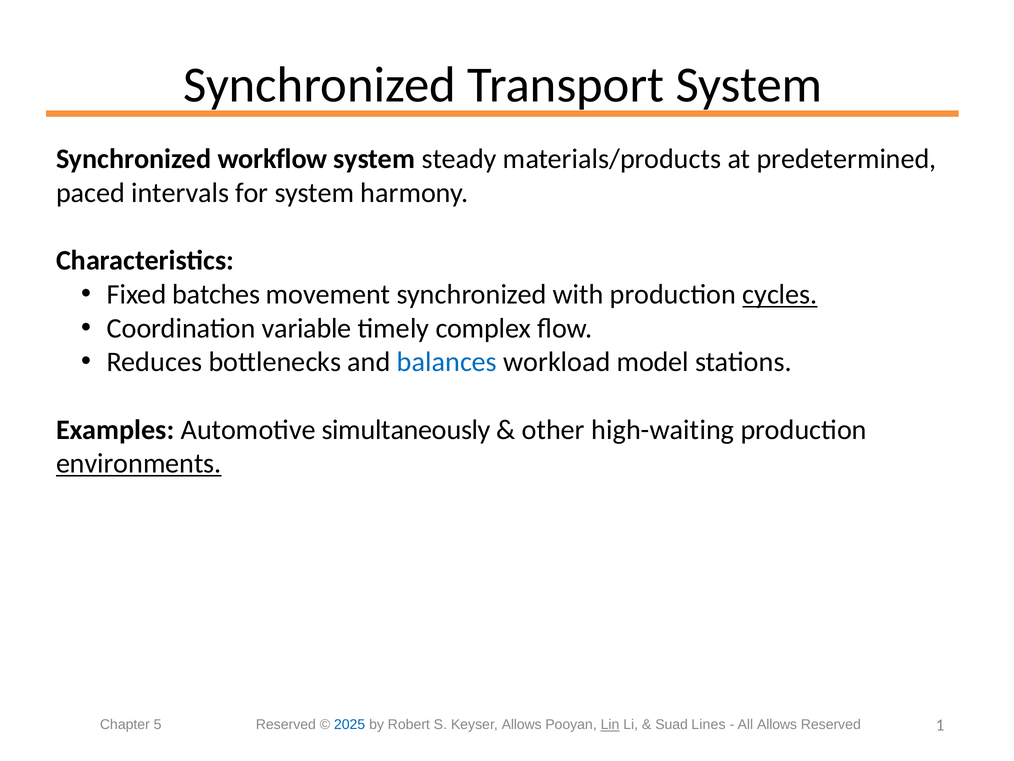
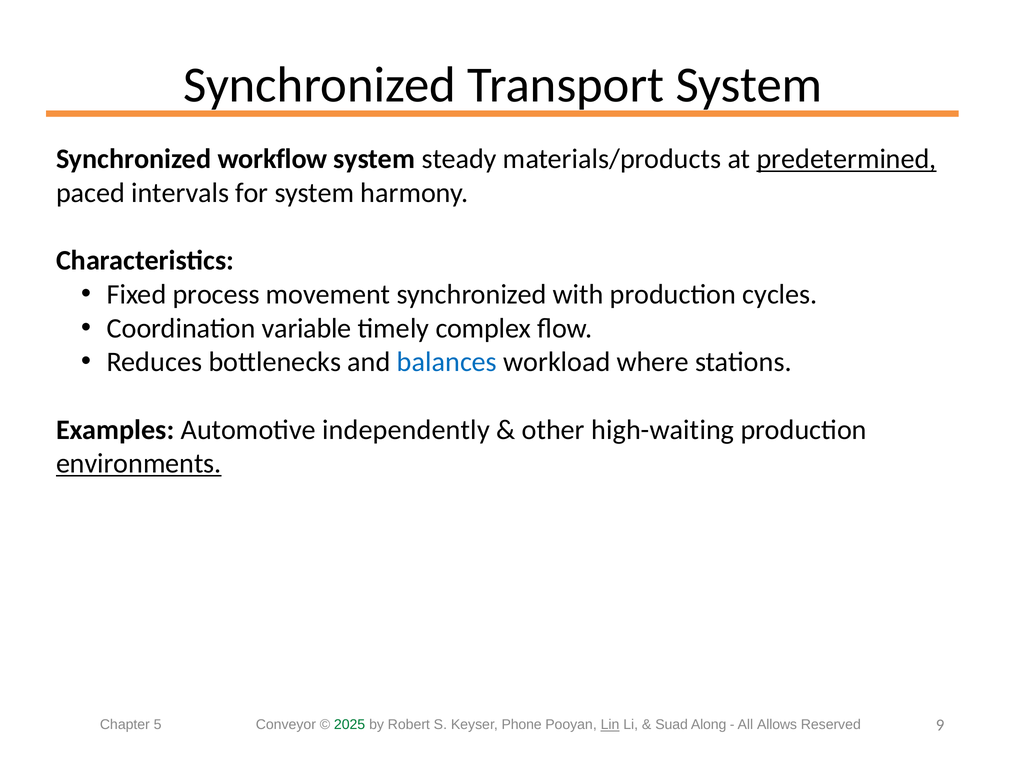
predetermined underline: none -> present (847, 159)
batches: batches -> process (216, 294)
cycles underline: present -> none (780, 294)
model: model -> where (653, 362)
simultaneously: simultaneously -> independently (406, 430)
5 Reserved: Reserved -> Conveyor (286, 724)
2025 colour: blue -> green (350, 724)
Keyser Allows: Allows -> Phone (522, 724)
Lines: Lines -> Along (709, 724)
1: 1 -> 9 (940, 725)
